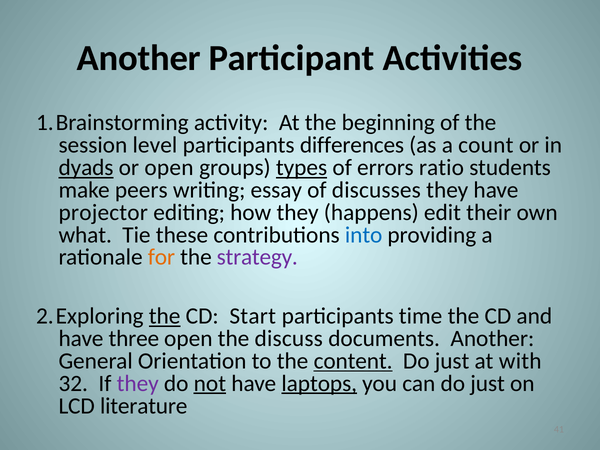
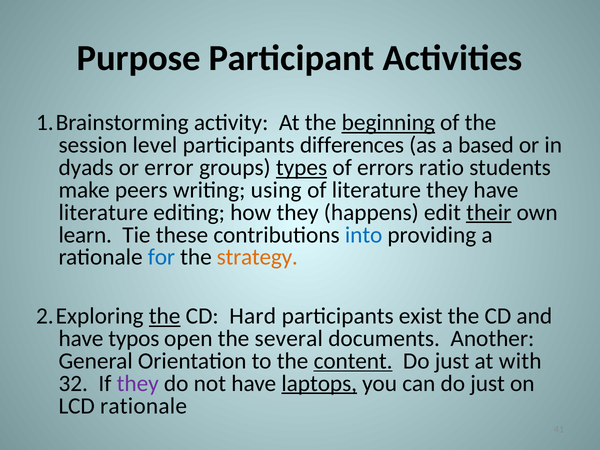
Another: Another -> Purpose (139, 58)
beginning underline: none -> present (388, 123)
count: count -> based (486, 145)
dyads underline: present -> none (86, 168)
or open: open -> error (169, 168)
essay: essay -> using (276, 190)
of discusses: discusses -> literature (376, 190)
projector: projector -> literature (103, 212)
their underline: none -> present (489, 212)
what: what -> learn (85, 235)
for colour: orange -> blue (161, 257)
strategy colour: purple -> orange (257, 257)
Start: Start -> Hard (253, 316)
time: time -> exist (421, 316)
three: three -> typos (134, 339)
discuss: discuss -> several (289, 339)
not underline: present -> none (210, 383)
LCD literature: literature -> rationale (144, 406)
